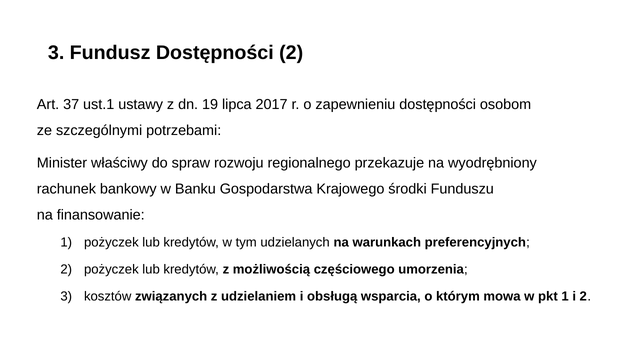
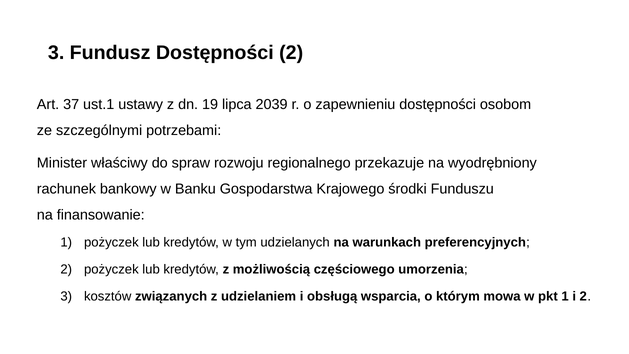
2017: 2017 -> 2039 (272, 105)
